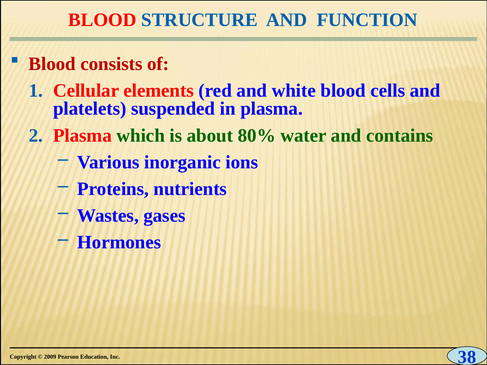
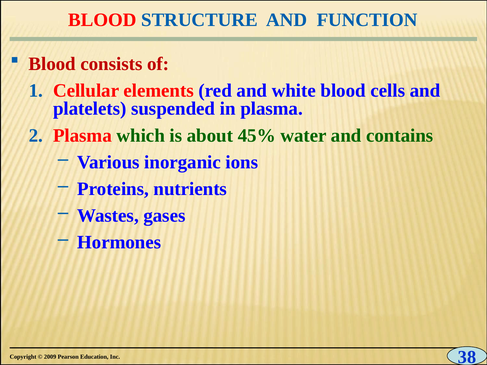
80%: 80% -> 45% (257, 136)
